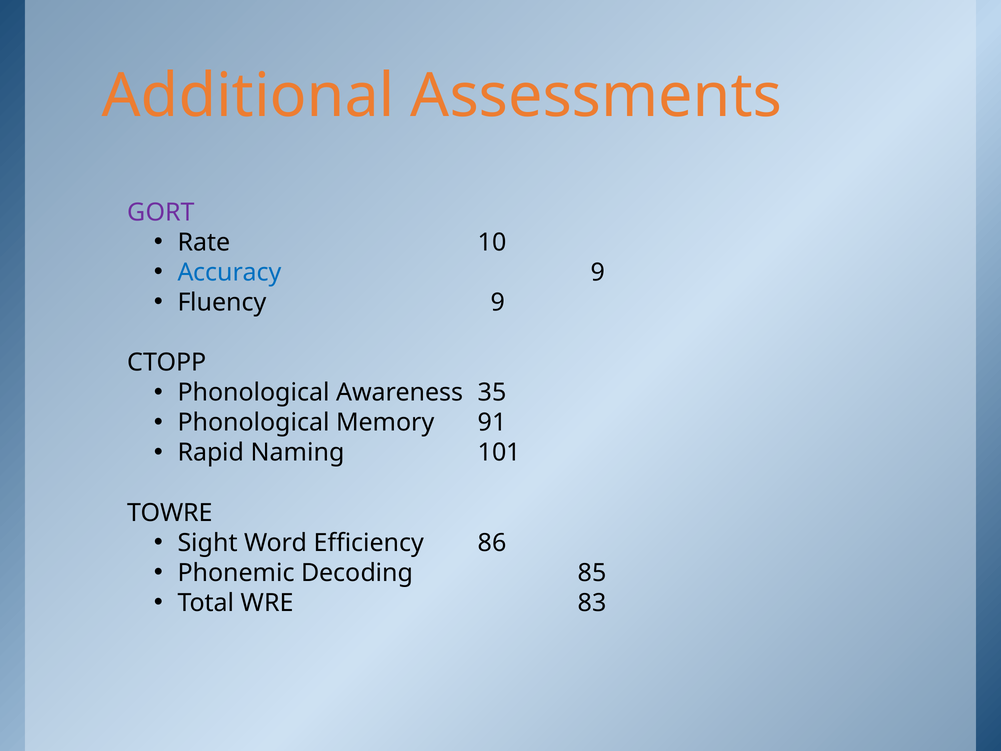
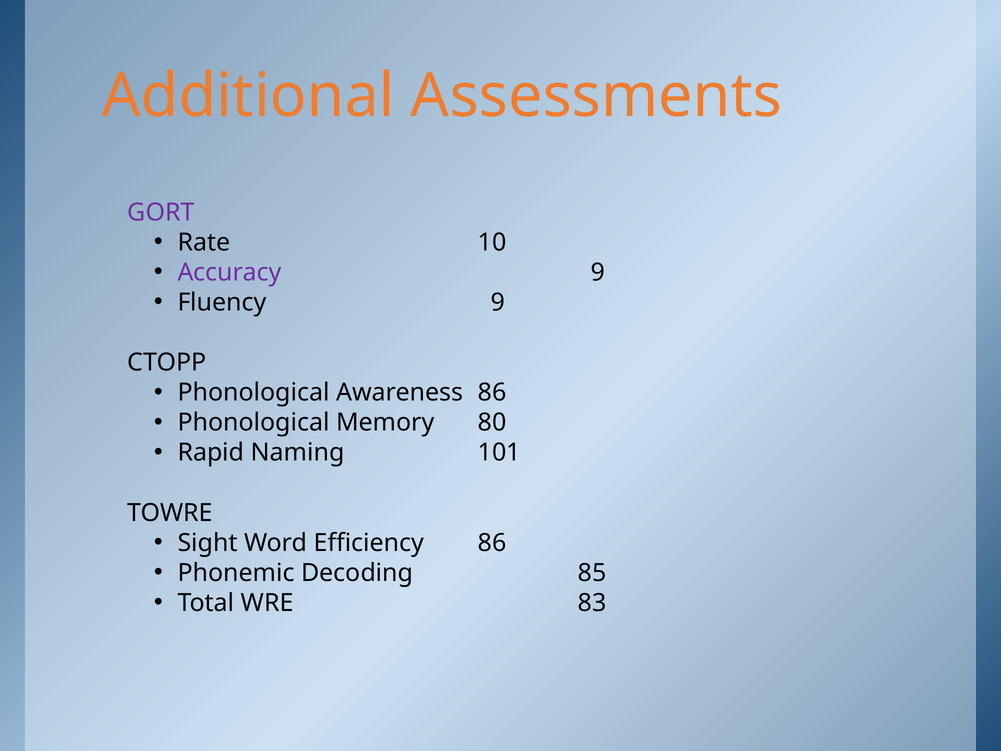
Accuracy colour: blue -> purple (230, 272)
Awareness 35: 35 -> 86 (492, 392)
91: 91 -> 80 (492, 422)
